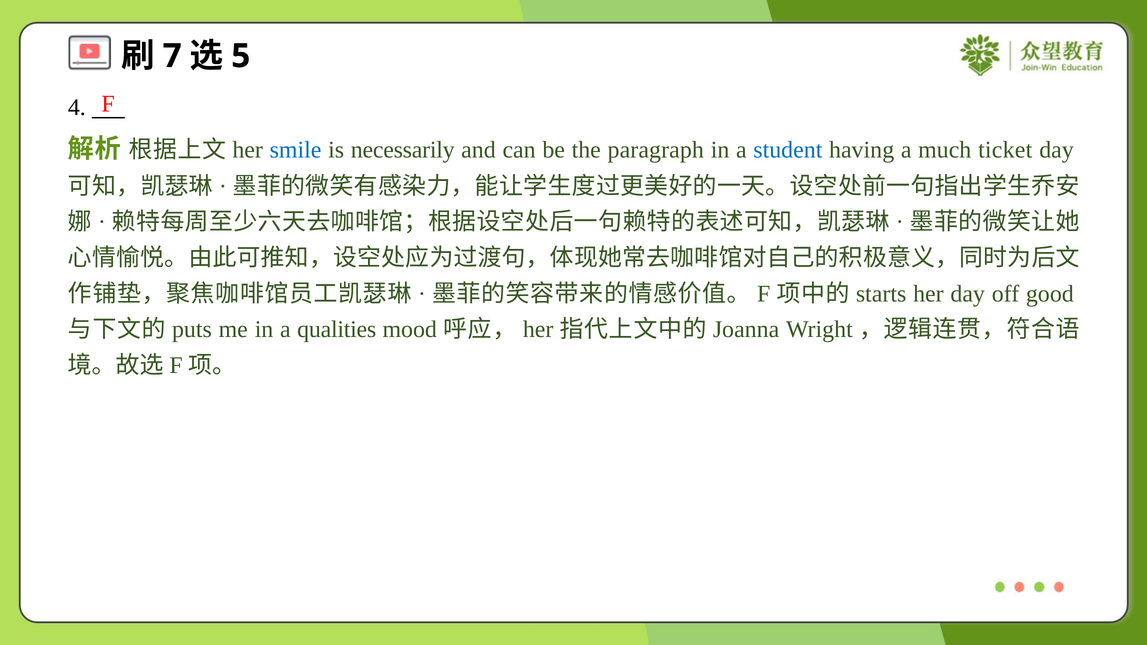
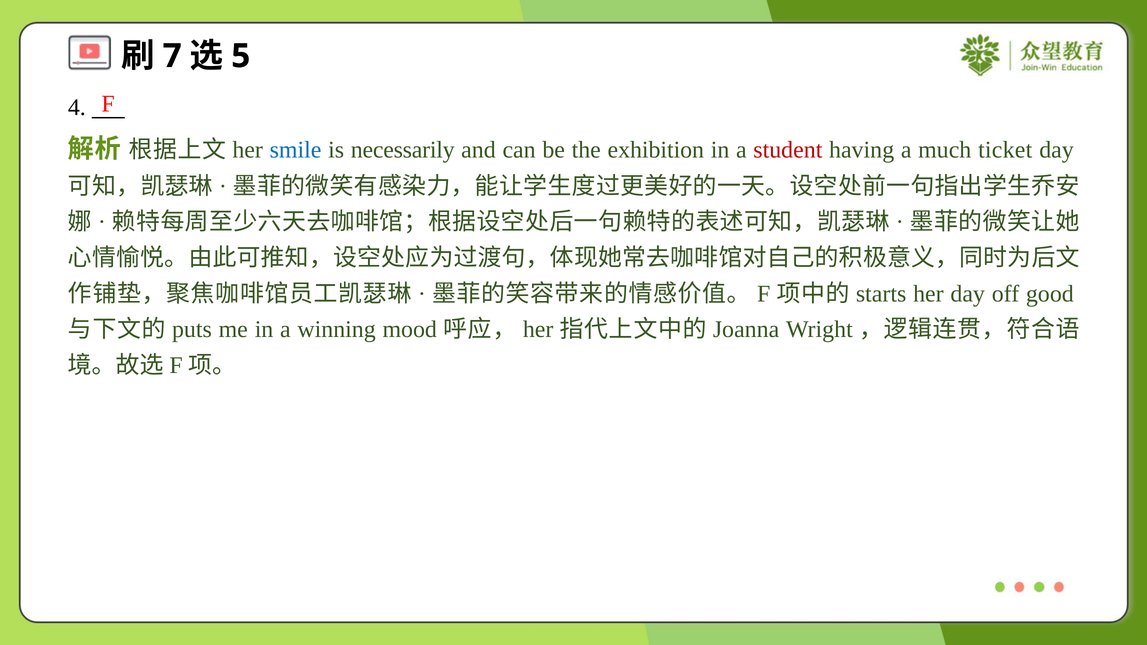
paragraph: paragraph -> exhibition (656, 150)
student colour: blue -> red (788, 150)
qualities: qualities -> winning (337, 330)
